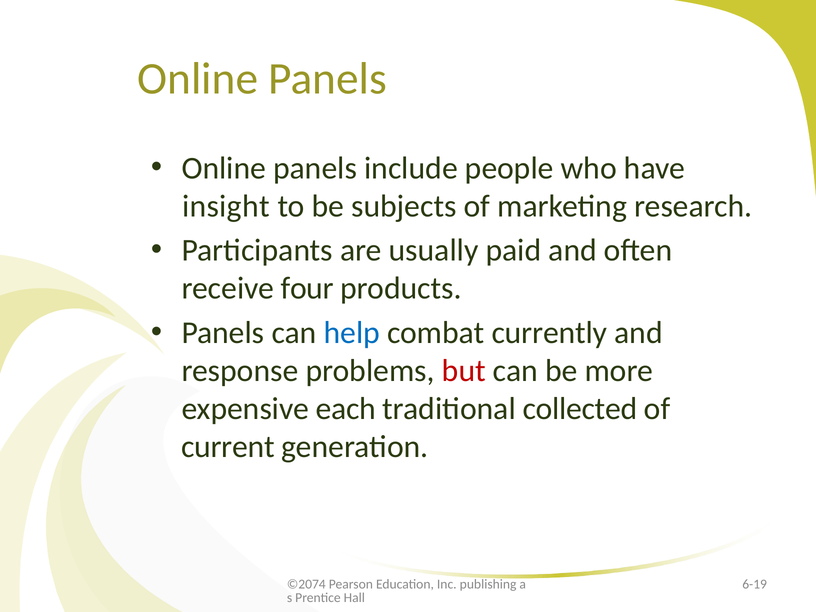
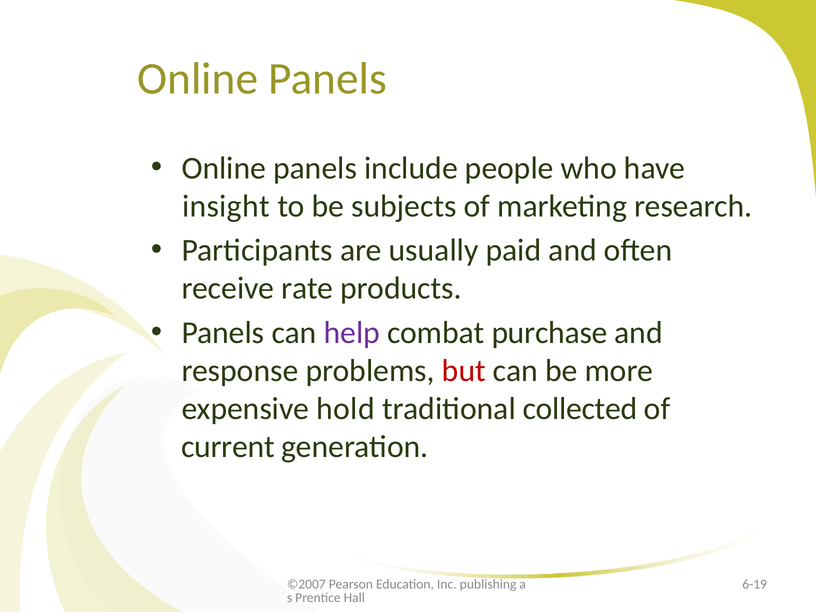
four: four -> rate (307, 288)
help colour: blue -> purple (352, 333)
currently: currently -> purchase (549, 333)
each: each -> hold (346, 409)
©2074: ©2074 -> ©2007 (306, 584)
